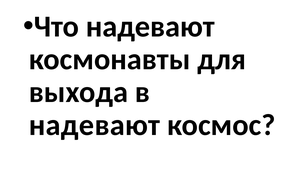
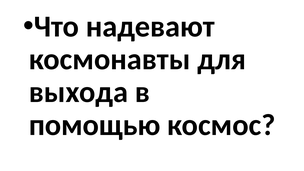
надевают: надевают -> помощью (95, 125)
